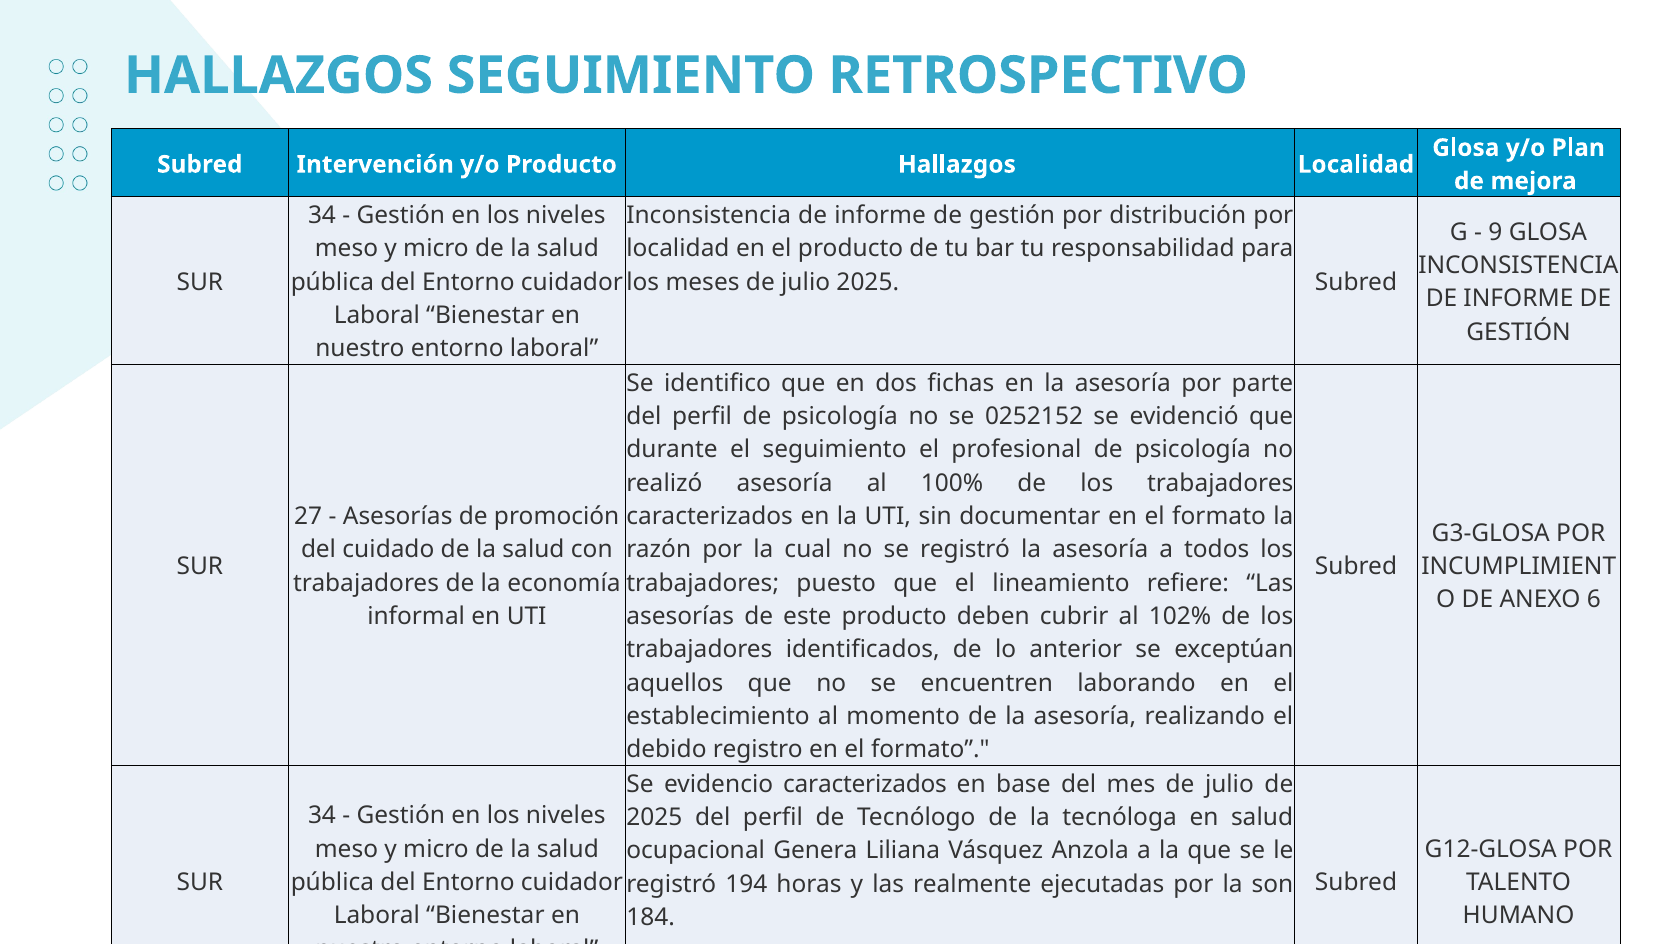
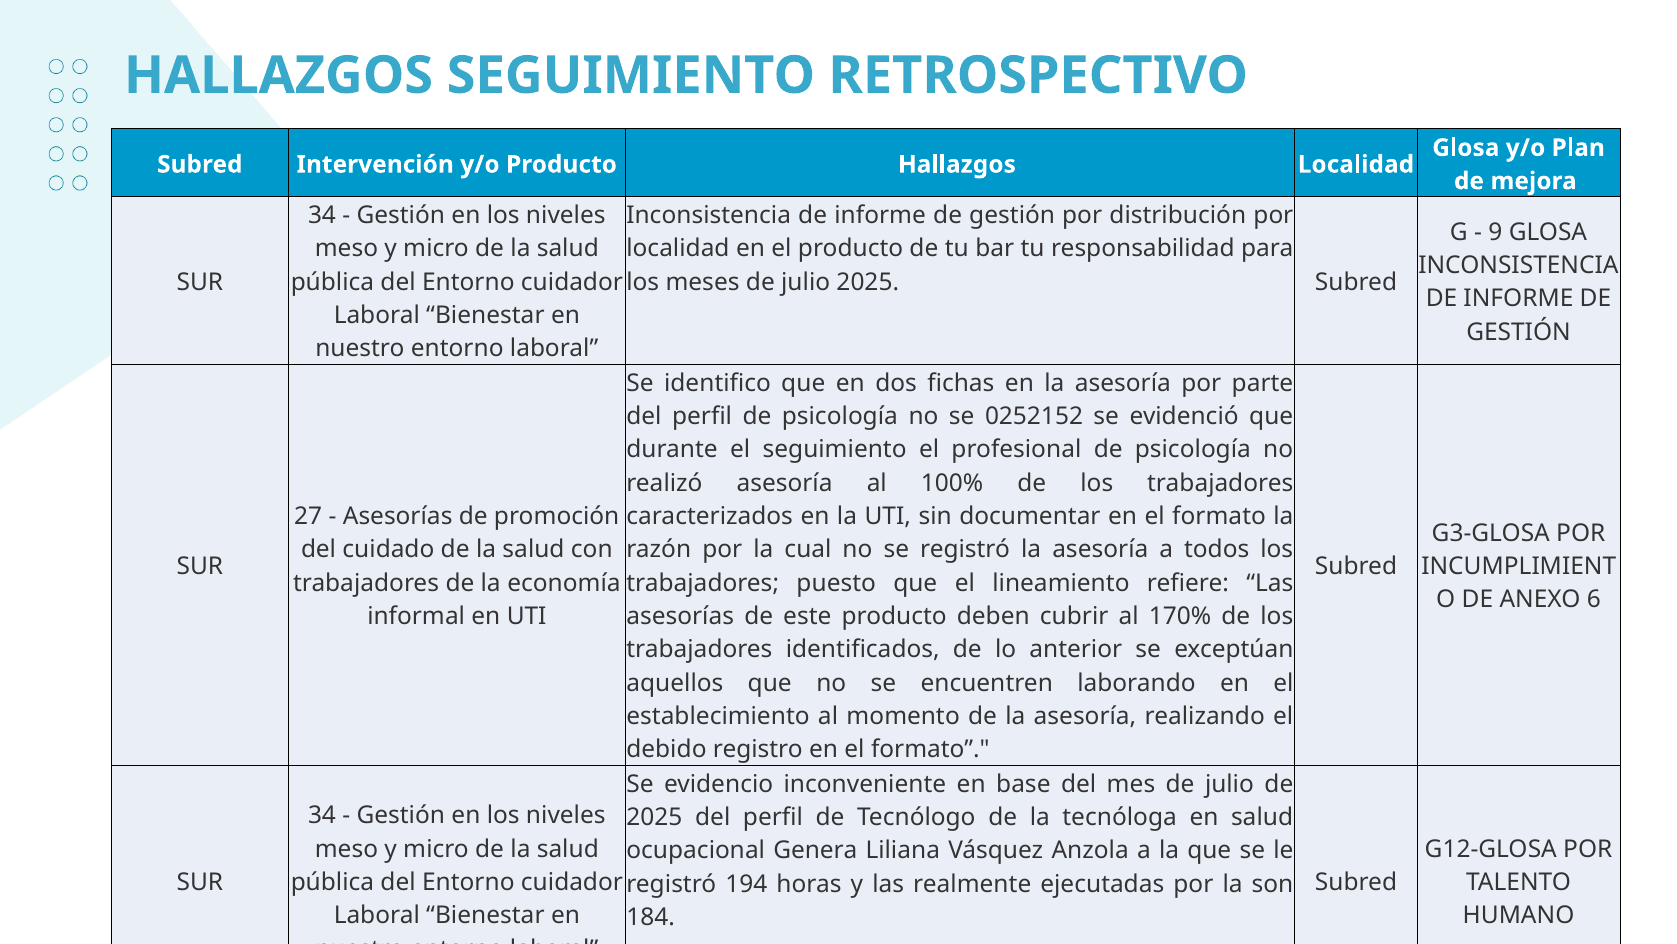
102%: 102% -> 170% (1180, 616)
evidencio caracterizados: caracterizados -> inconveniente (865, 784)
